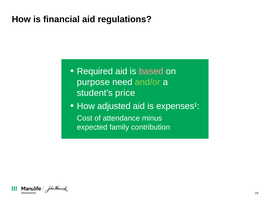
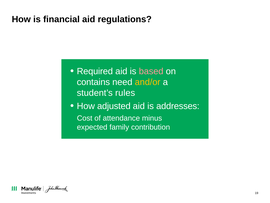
purpose: purpose -> contains (93, 82)
and/or colour: light green -> yellow (148, 82)
price: price -> rules (125, 93)
expenses¹: expenses¹ -> addresses (178, 106)
